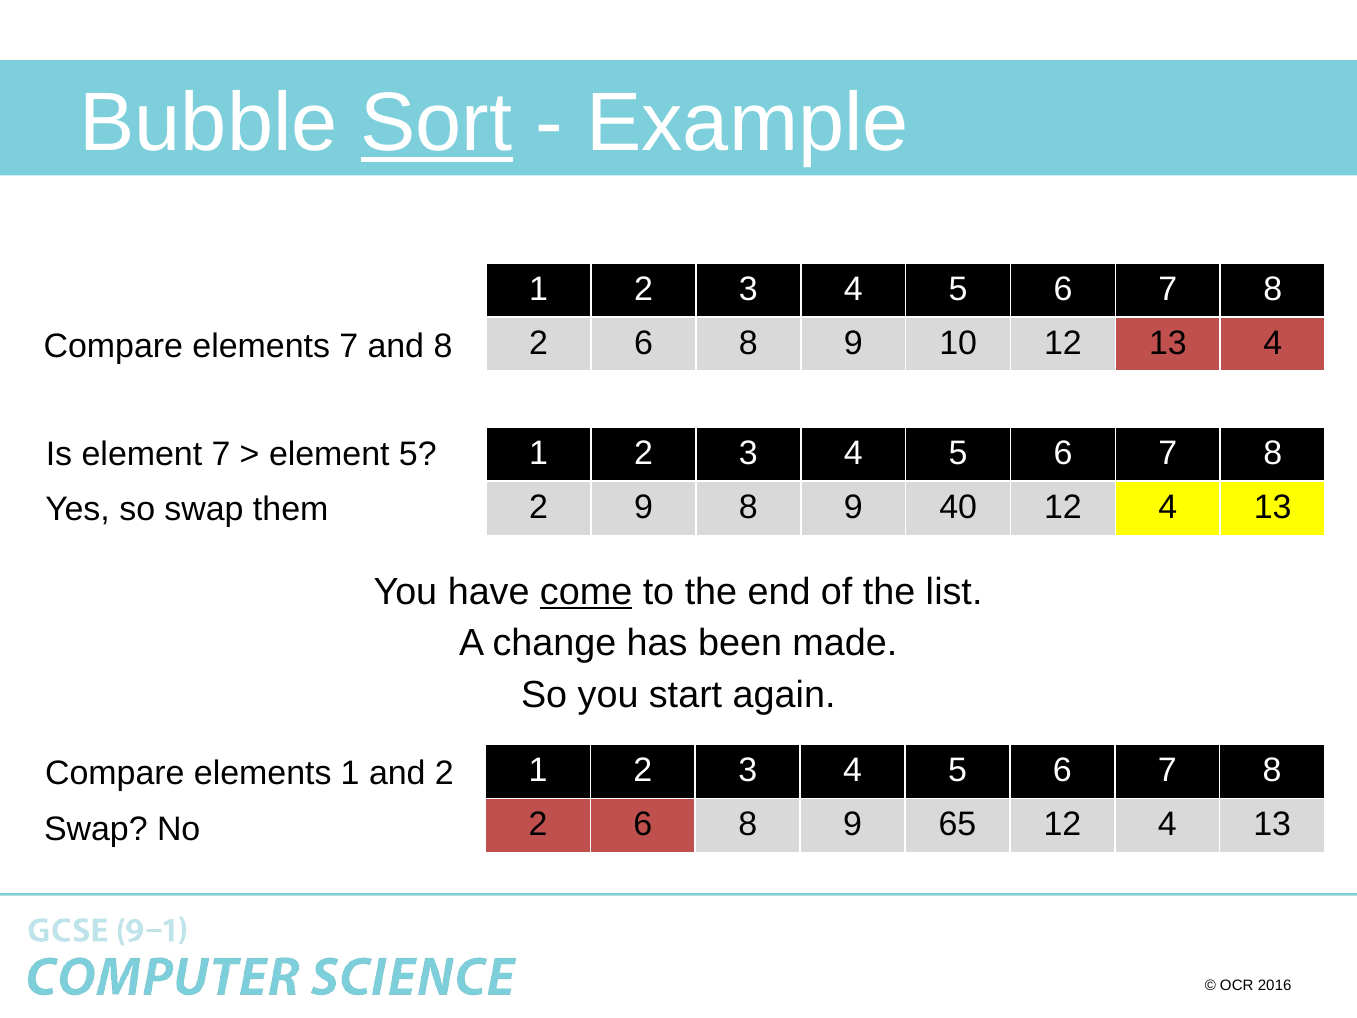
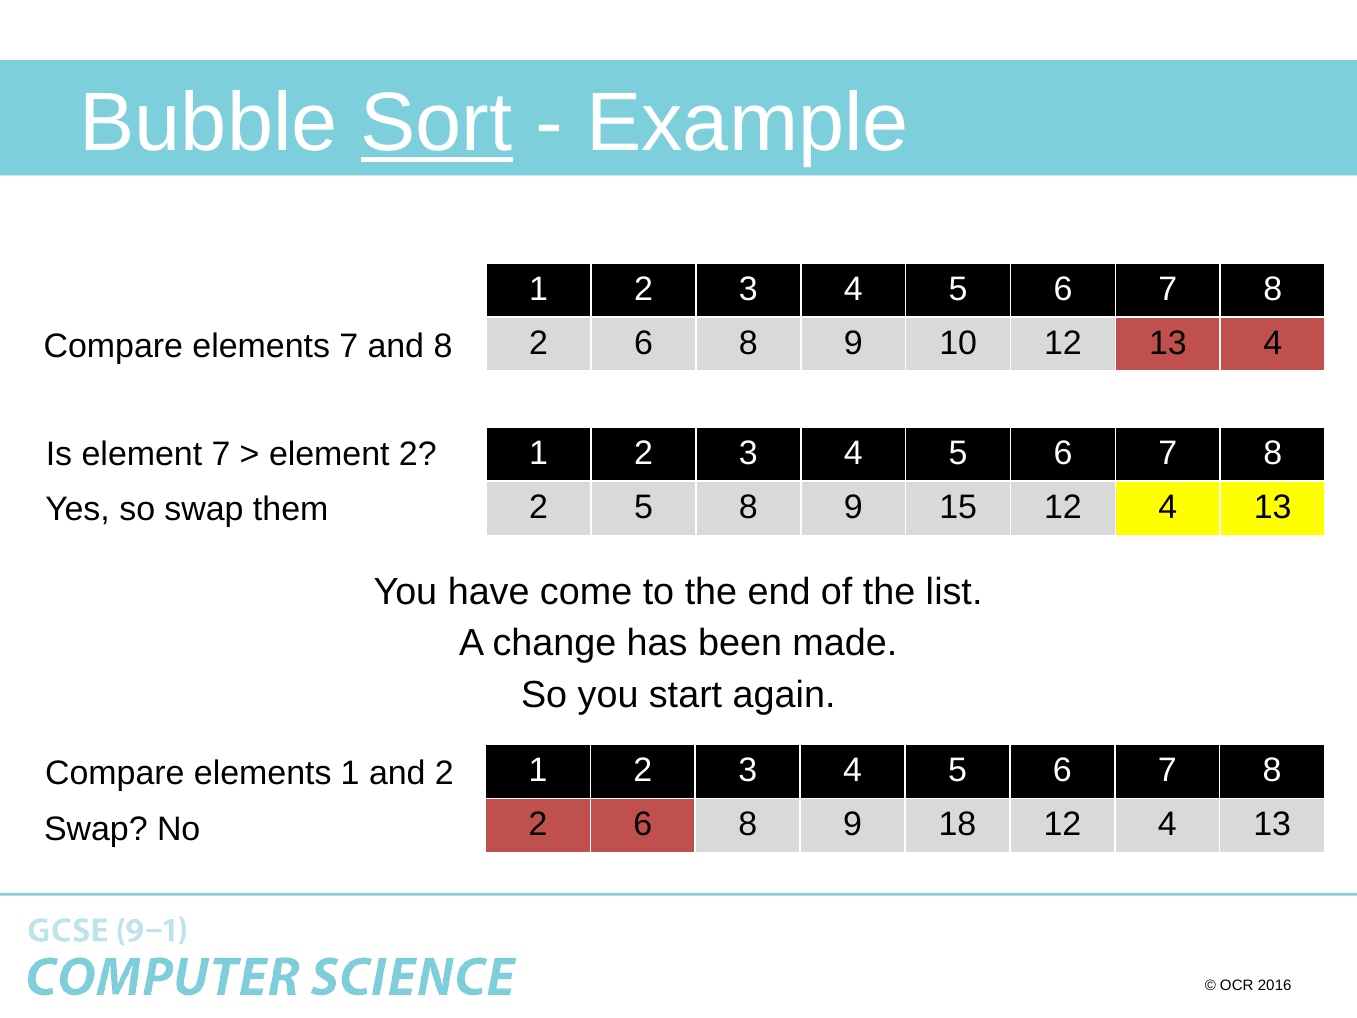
element 5: 5 -> 2 (418, 454)
2 9: 9 -> 5 (644, 507)
40: 40 -> 15 (958, 507)
come underline: present -> none (586, 592)
65: 65 -> 18 (958, 825)
